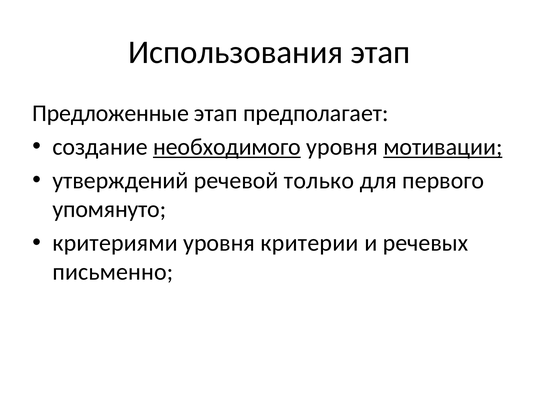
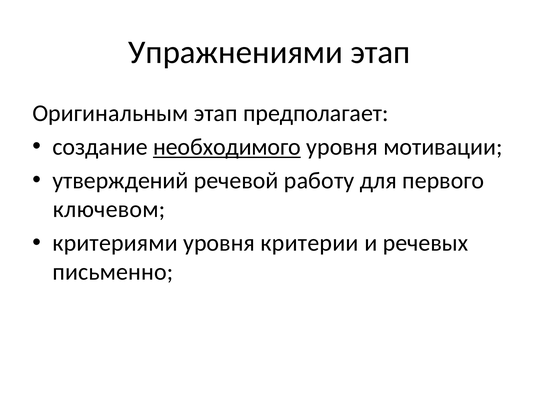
Использования: Использования -> Упражнениями (236, 52)
Предложенные: Предложенные -> Оригинальным (110, 113)
мотивации underline: present -> none (443, 147)
только: только -> работу (319, 180)
упомянуто: упомянуто -> ключевом (109, 209)
